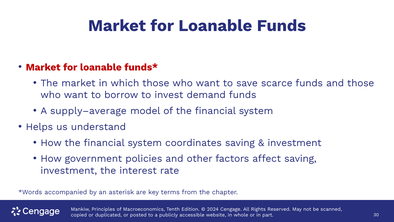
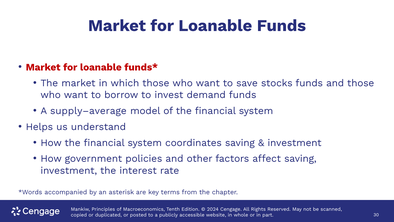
scarce: scarce -> stocks (277, 83)
